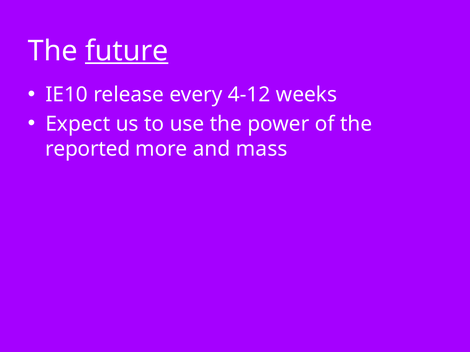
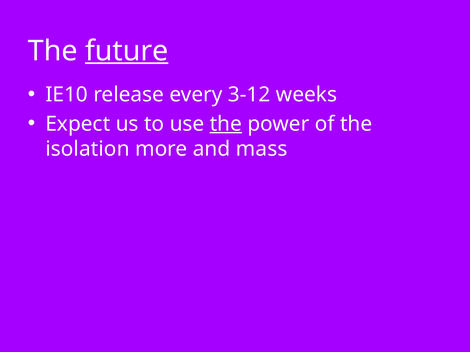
4-12: 4-12 -> 3-12 (249, 95)
the underline: none -> present (226, 124)
reported: reported -> isolation (88, 149)
